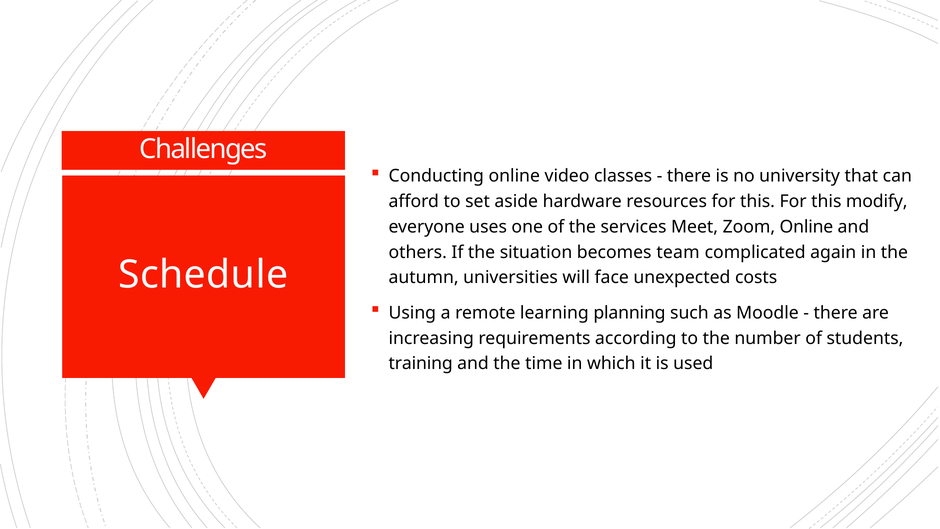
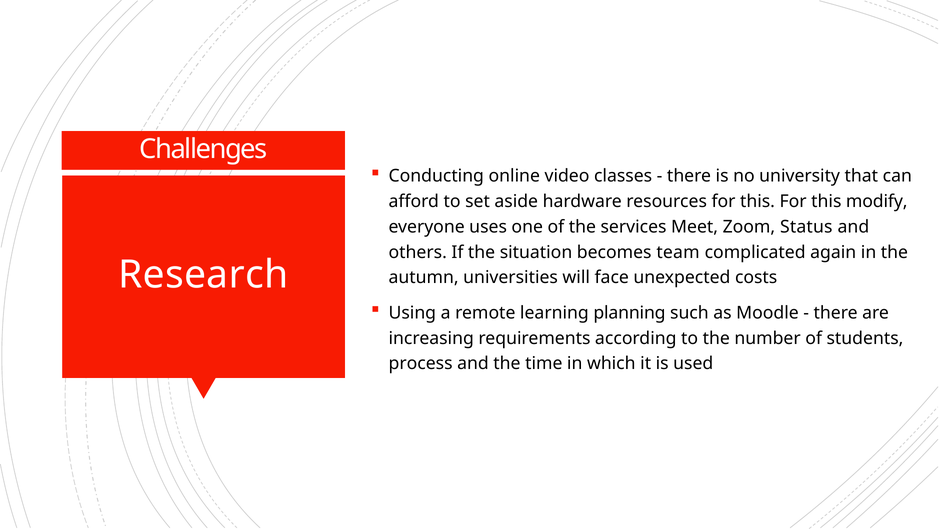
Zoom Online: Online -> Status (806, 227)
Schedule: Schedule -> Research (203, 275)
training: training -> process (421, 363)
